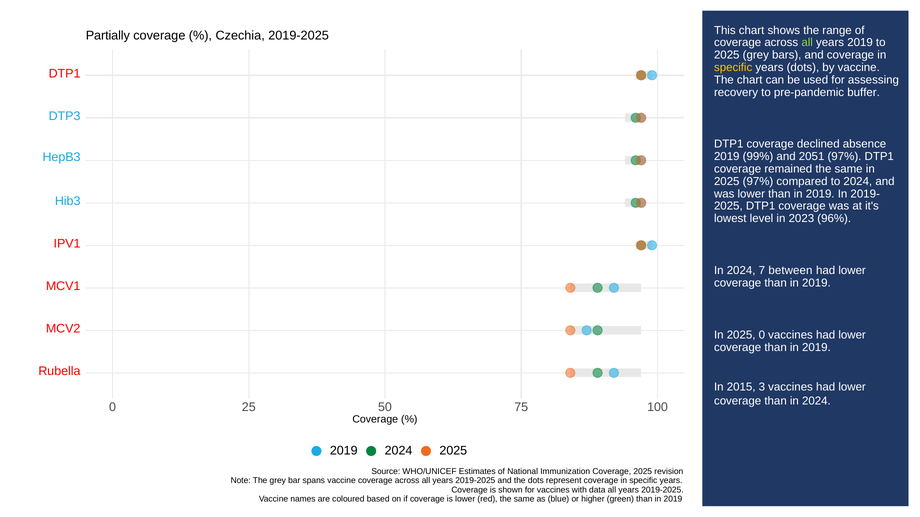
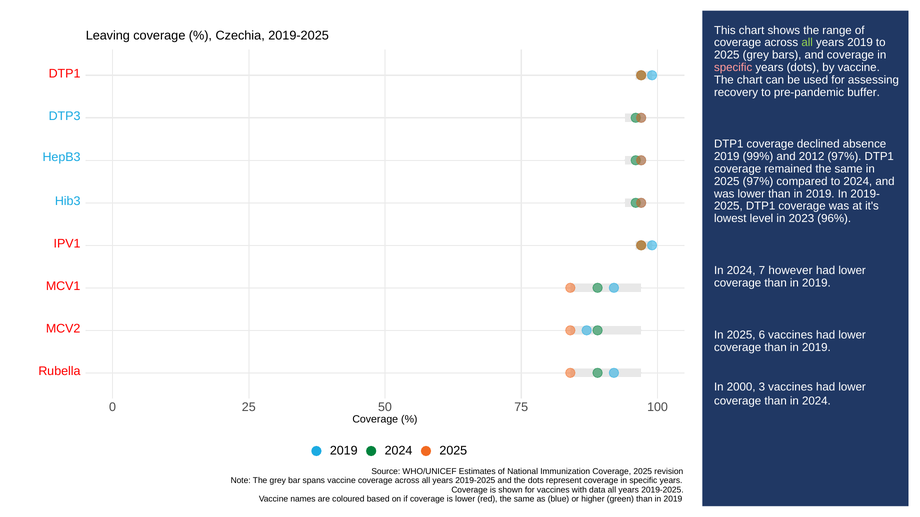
Partially: Partially -> Leaving (108, 36)
specific colour: yellow -> pink (733, 67)
2051: 2051 -> 2012 (812, 157)
between: between -> however (790, 271)
2025 0: 0 -> 6 (762, 335)
2015: 2015 -> 2000 (741, 388)
